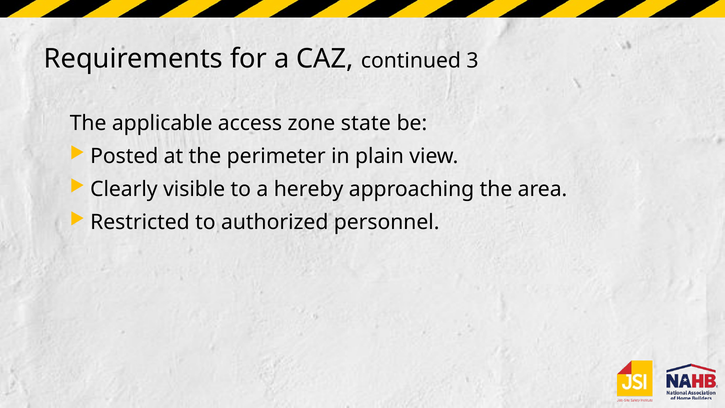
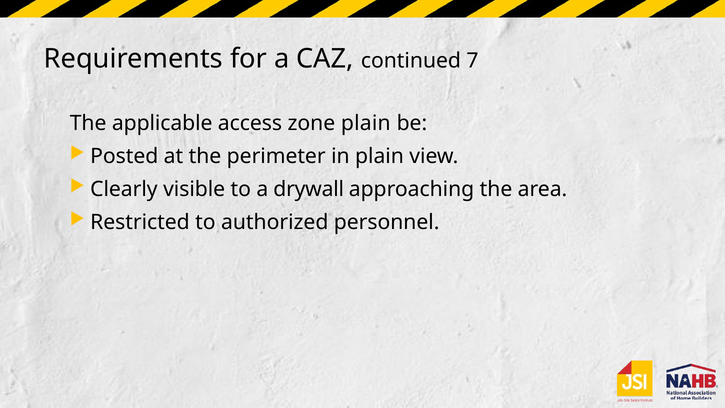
3: 3 -> 7 (472, 61)
zone state: state -> plain (366, 123)
hereby: hereby -> drywall (309, 189)
